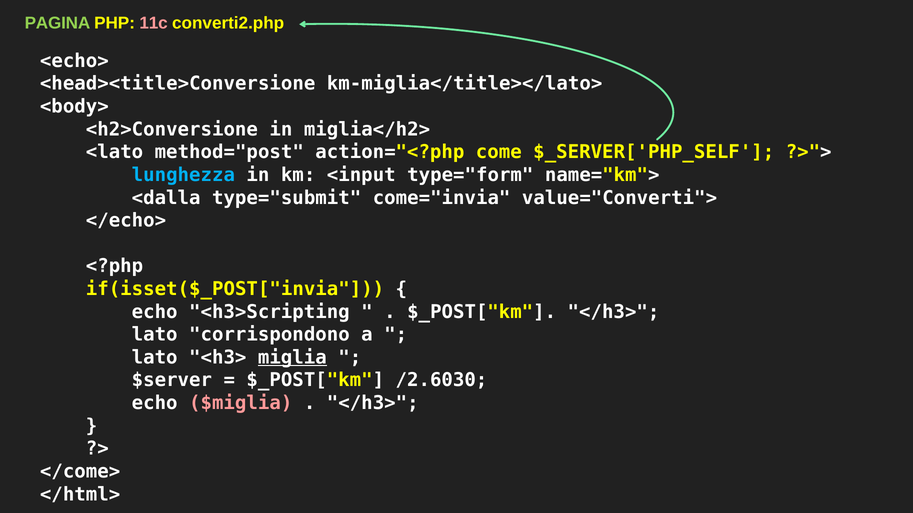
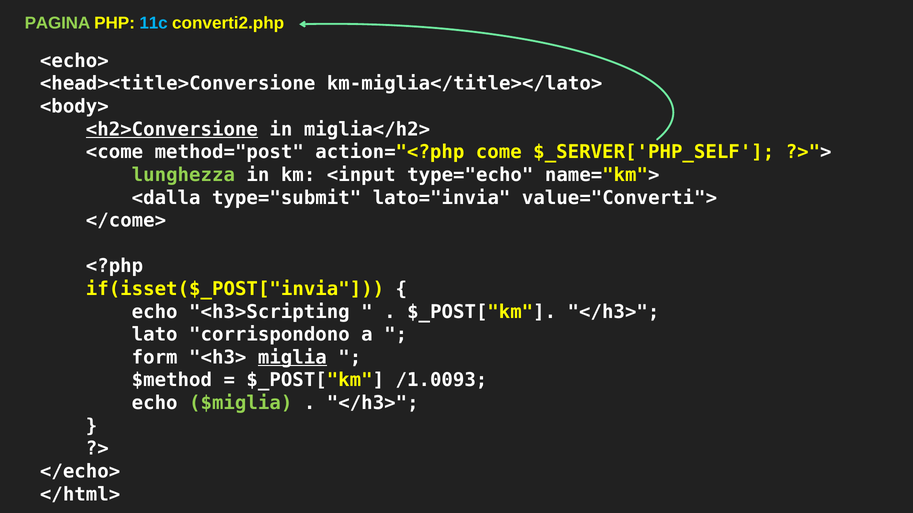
11c colour: pink -> light blue (154, 23)
<h2>Conversione underline: none -> present (172, 129)
<lato: <lato -> <come (115, 152)
lunghezza colour: light blue -> light green (183, 175)
type="form: type="form -> type="echo (470, 175)
come="invia: come="invia -> lato="invia (442, 198)
</echo>: </echo> -> </come> (126, 221)
lato: lato -> form (155, 358)
$server: $server -> $method (172, 381)
/2.6030: /2.6030 -> /1.0093 (441, 381)
$miglia colour: pink -> light green (241, 403)
</come>: </come> -> </echo> (80, 472)
